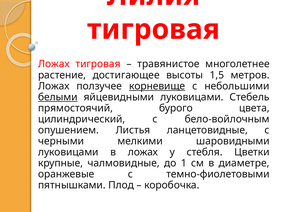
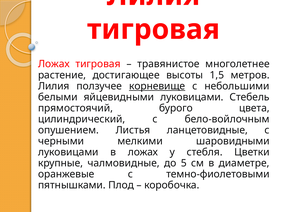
Ложах: Ложах -> Лилия (54, 86)
белыми underline: present -> none (58, 97)
1: 1 -> 5 (184, 163)
